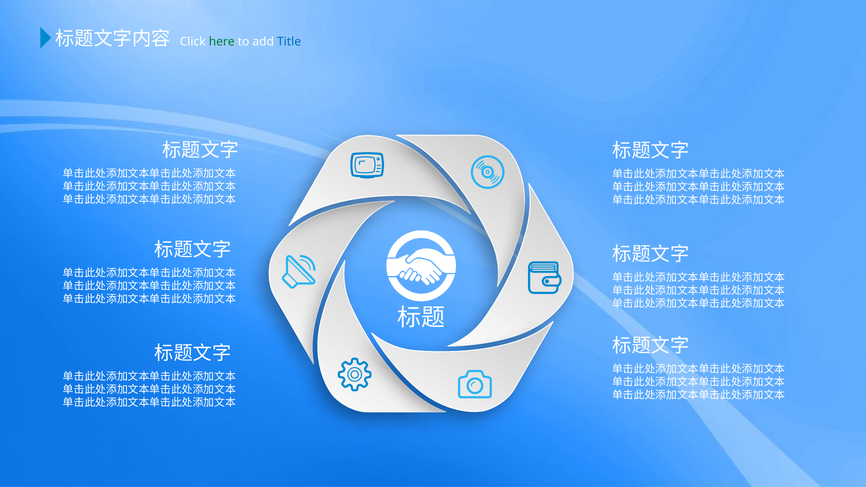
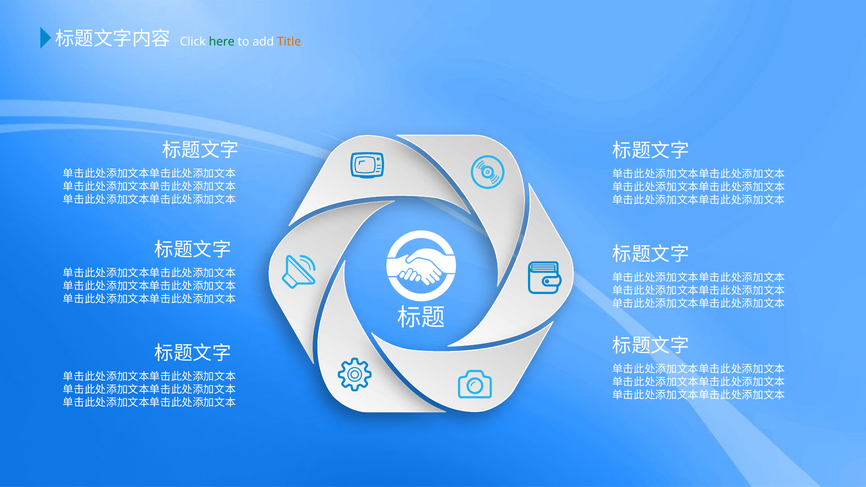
Title colour: blue -> orange (289, 42)
